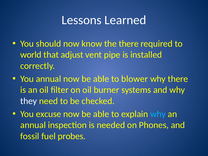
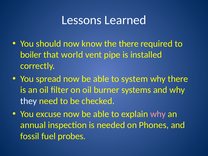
world: world -> boiler (31, 55)
adjust: adjust -> world (72, 55)
You annual: annual -> spread (49, 79)
blower: blower -> system (135, 79)
why colour: light blue -> pink (158, 114)
